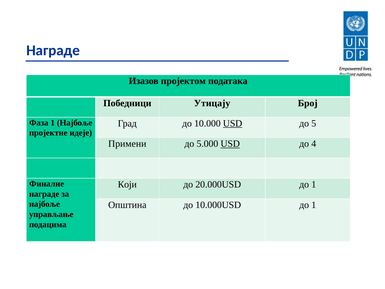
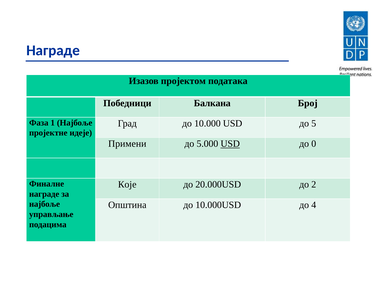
Утицају: Утицају -> Балкана (212, 103)
USD underline: present -> none (233, 123)
4: 4 -> 0 (314, 144)
Који: Који -> Које (127, 184)
20.000USD до 1: 1 -> 2 (314, 184)
10.000USD до 1: 1 -> 4 (314, 205)
